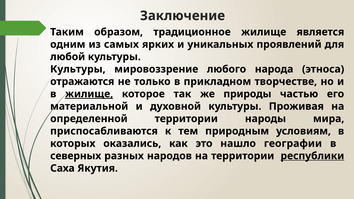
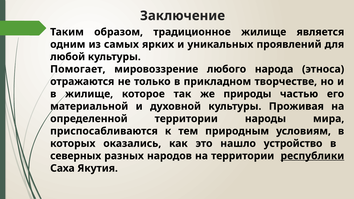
Культуры: Культуры -> Помогает (78, 69)
жилище underline: present -> none (89, 94)
географии: географии -> устройство (293, 144)
